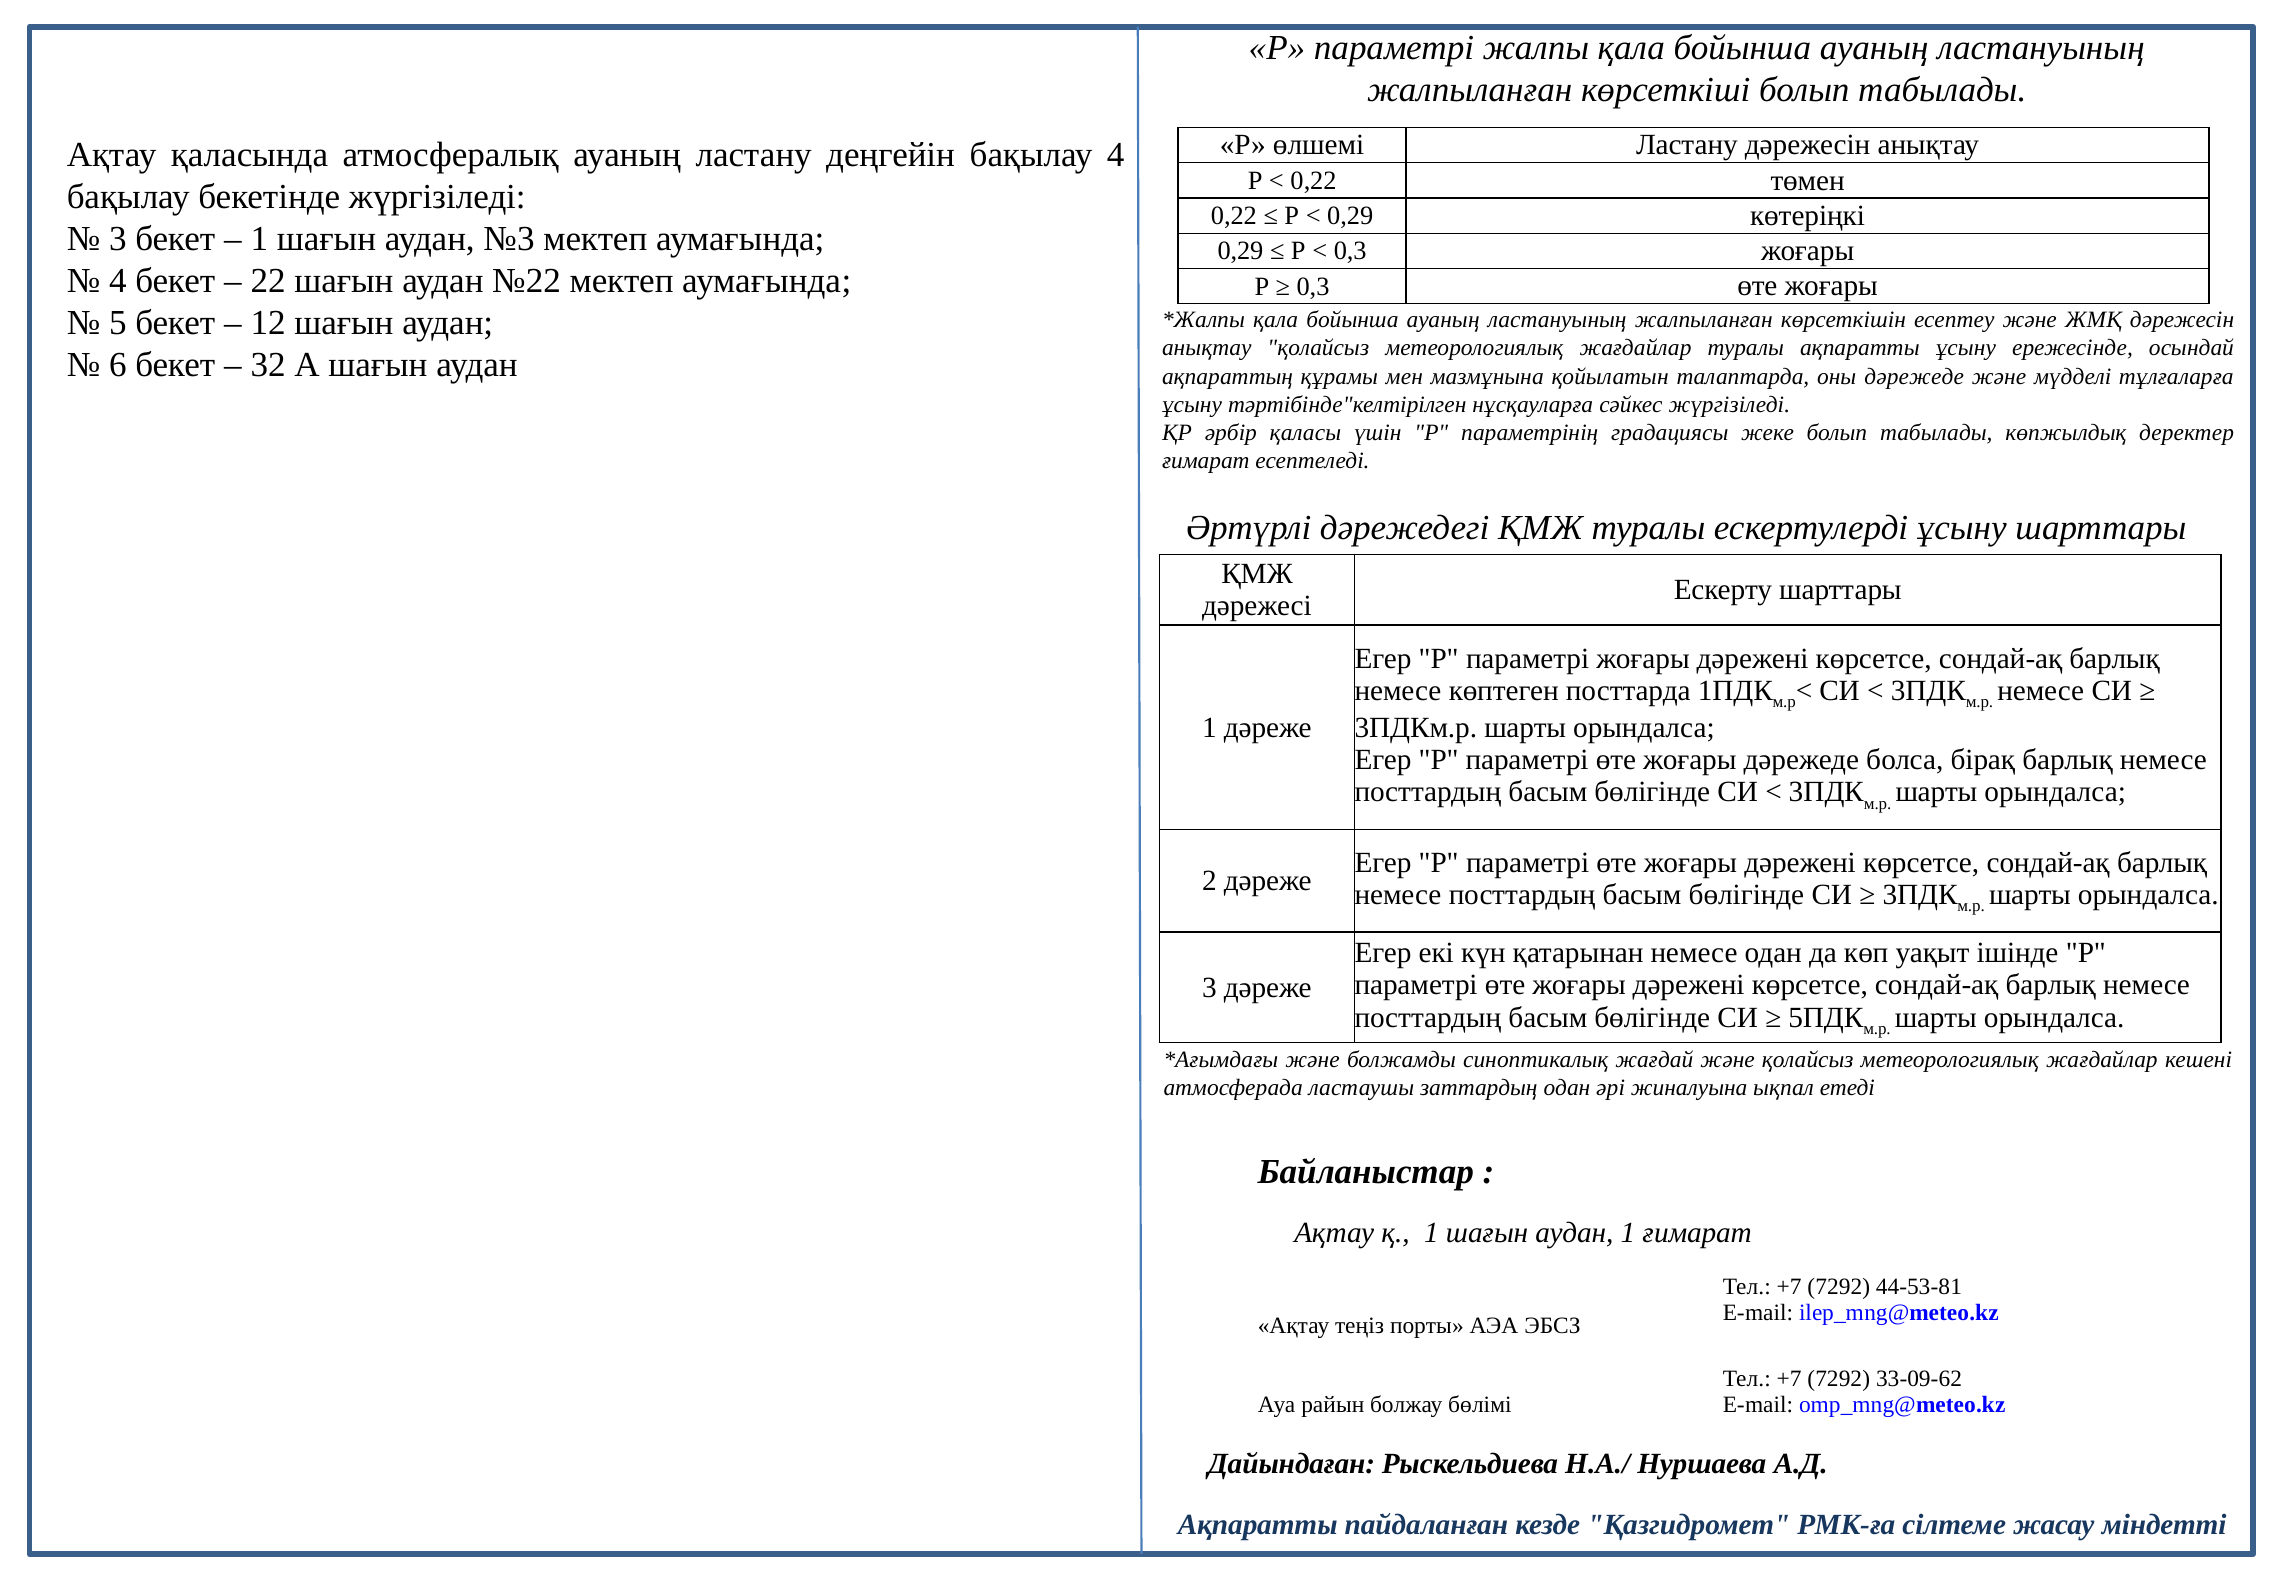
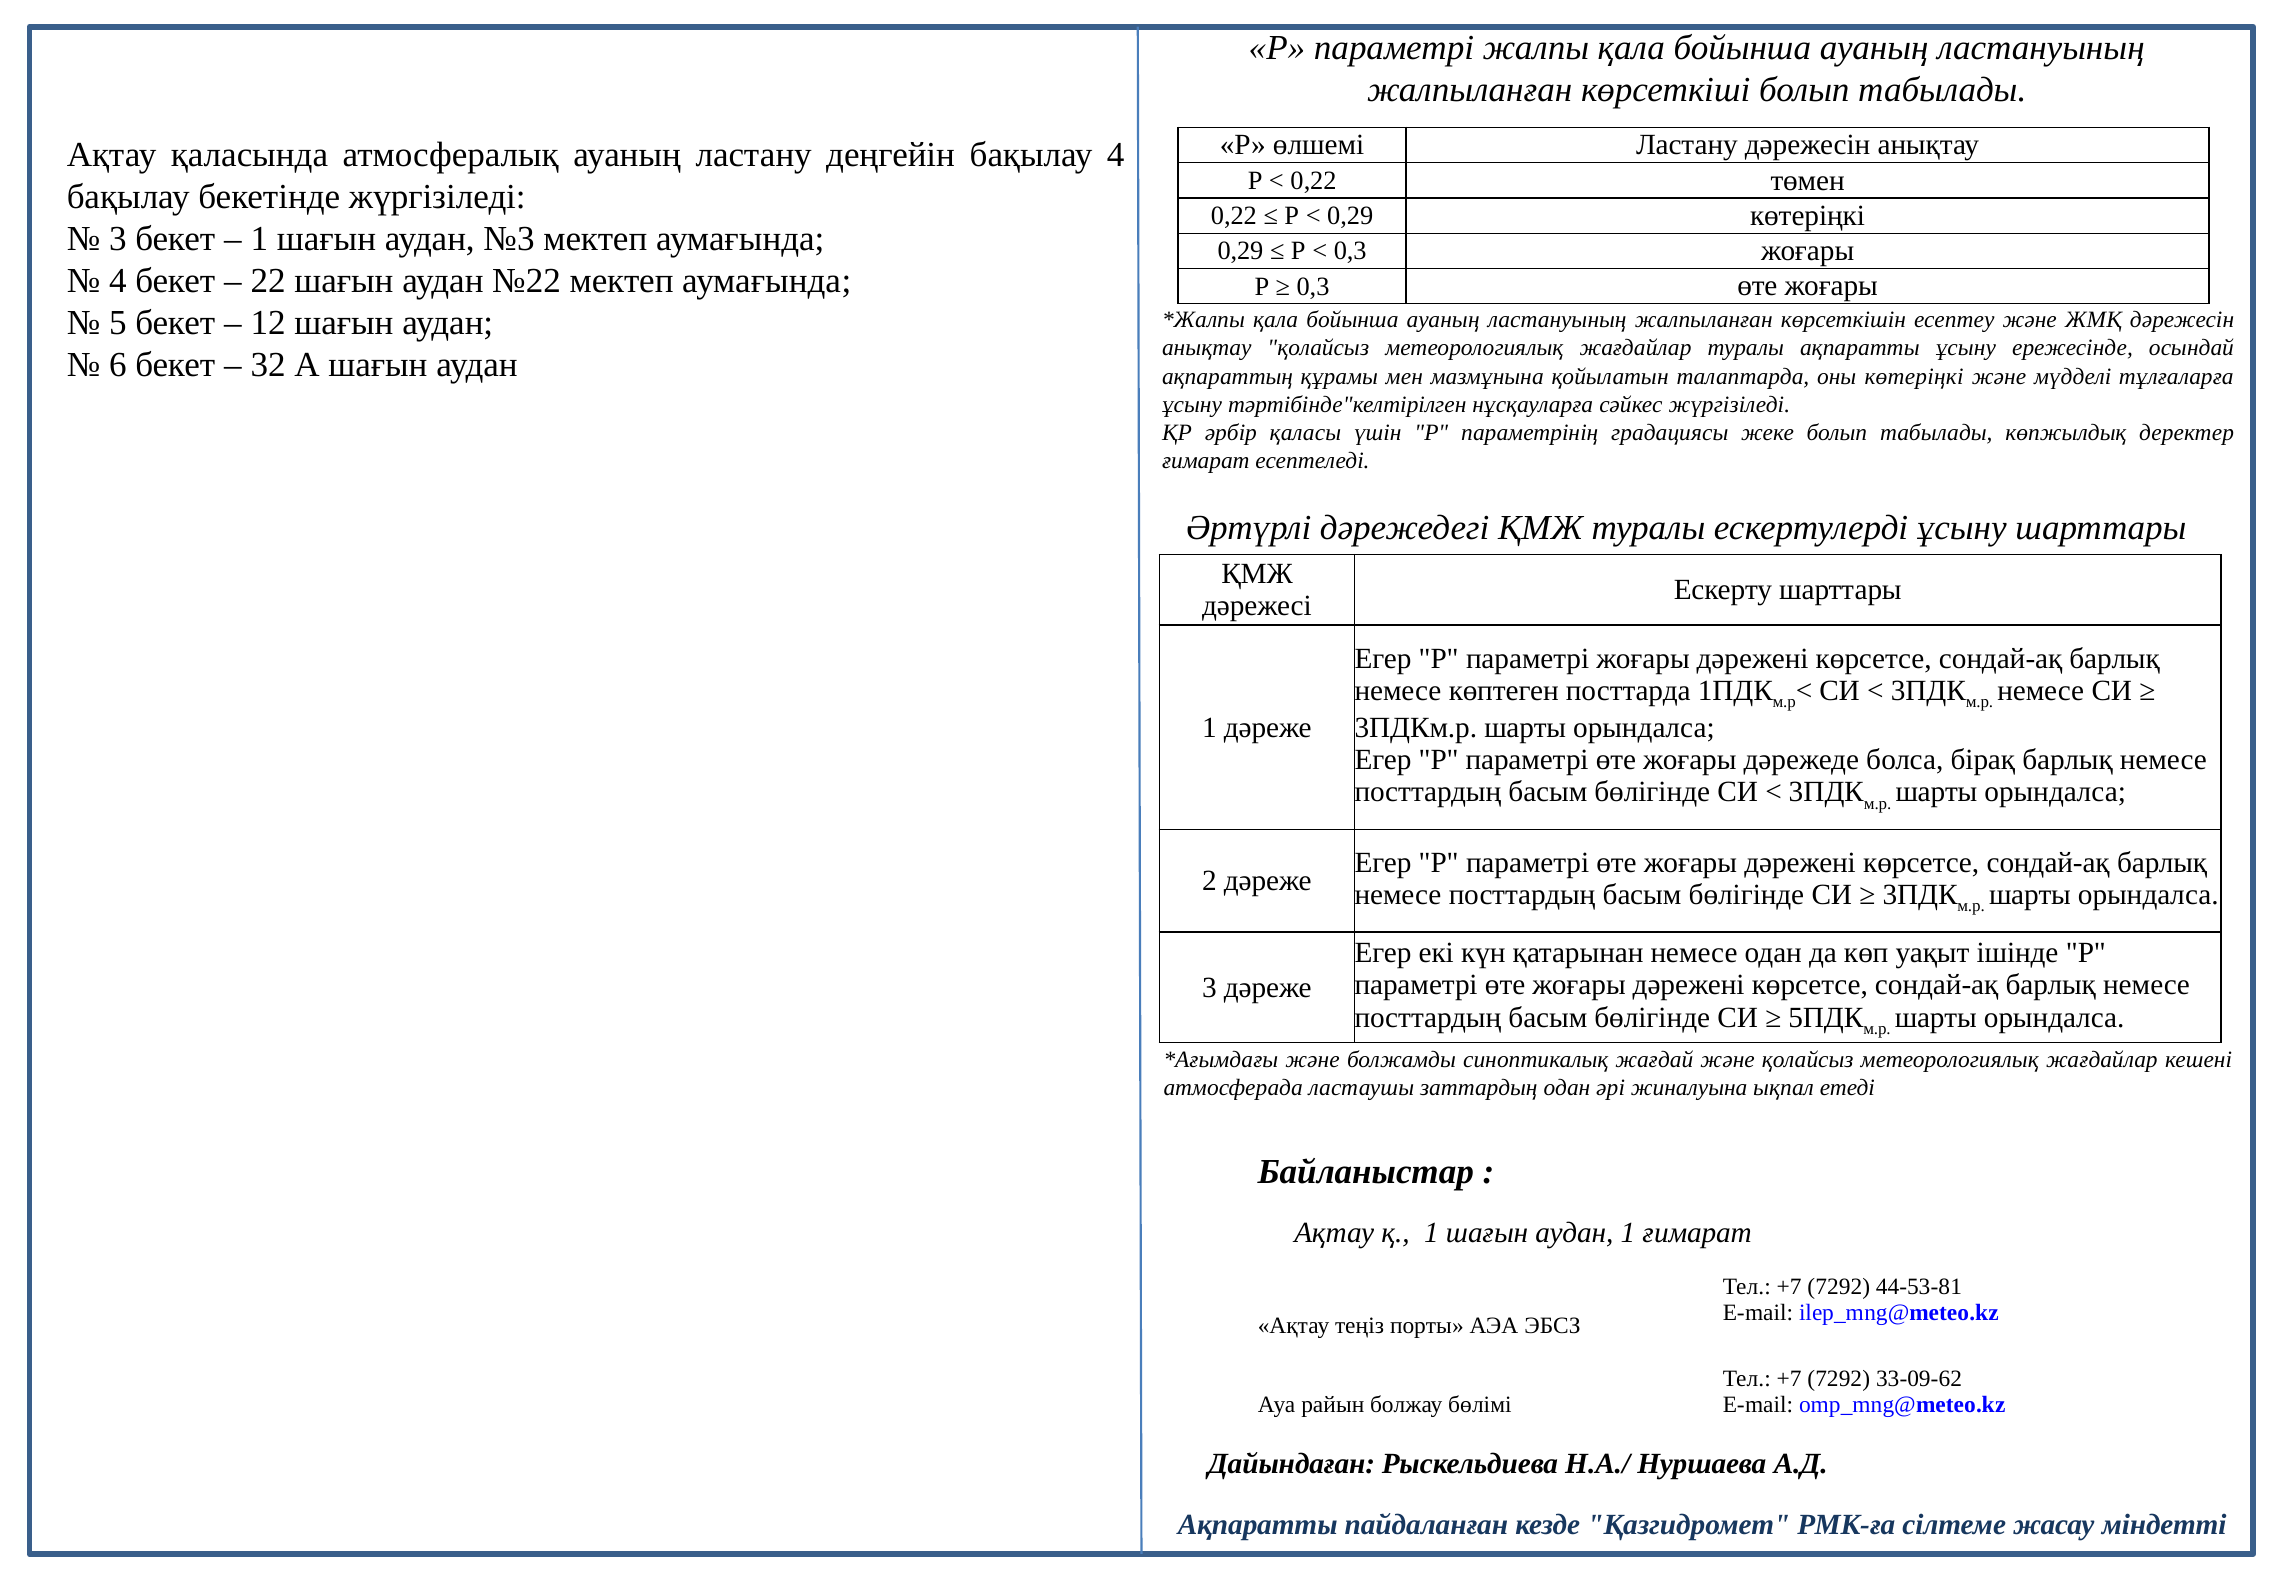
оны дәрежеде: дәрежеде -> көтеріңкі (1914, 376)
